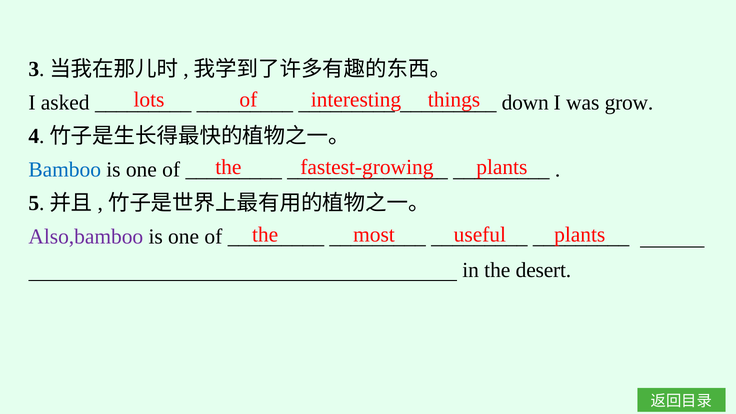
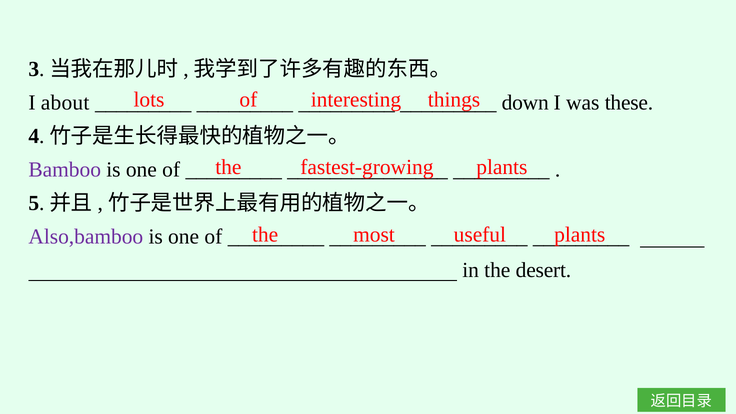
asked: asked -> about (65, 103)
grow: grow -> these (629, 103)
Bamboo colour: blue -> purple (65, 170)
